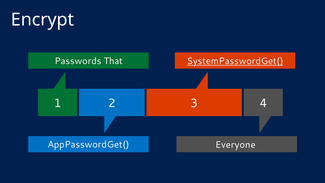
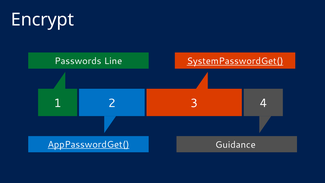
That: That -> Line (113, 61)
AppPasswordGet( underline: none -> present (88, 144)
Everyone: Everyone -> Guidance (235, 145)
